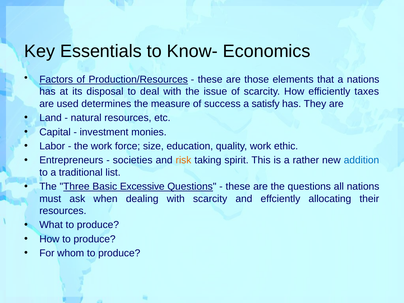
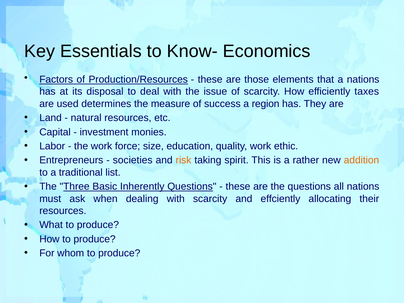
satisfy: satisfy -> region (266, 104)
addition colour: blue -> orange (361, 160)
Excessive: Excessive -> Inherently (142, 187)
